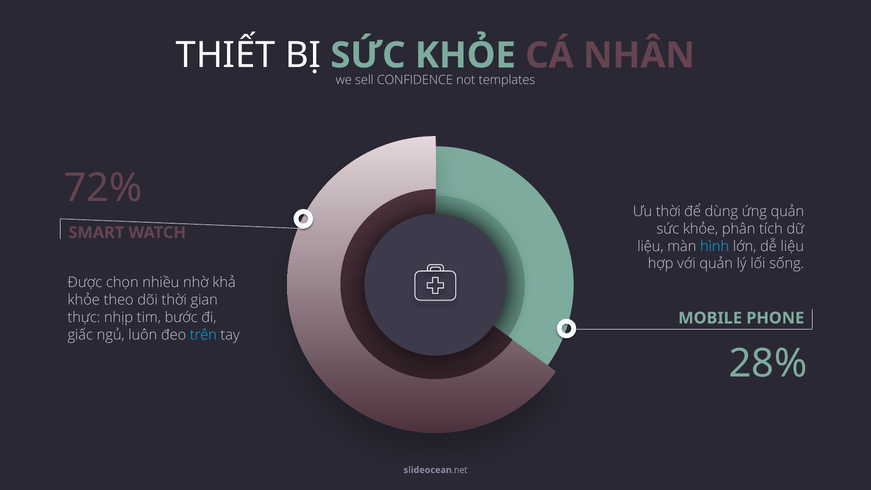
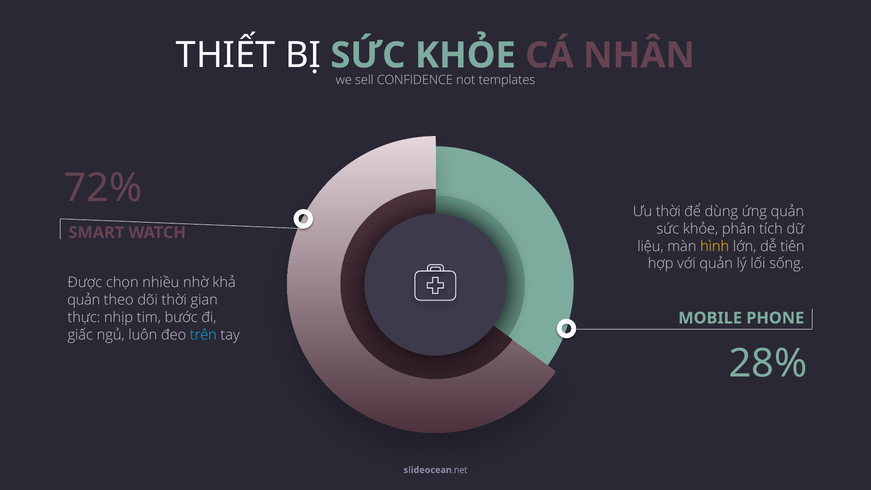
hình colour: light blue -> yellow (715, 246)
dễ liệu: liệu -> tiên (792, 246)
khỏe: khỏe -> quản (84, 300)
